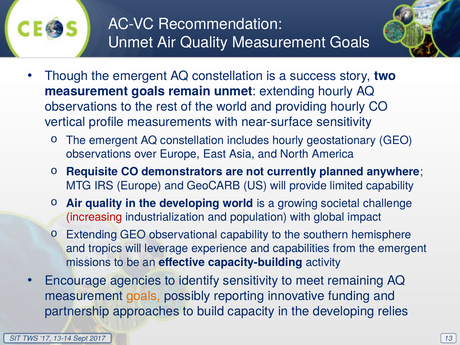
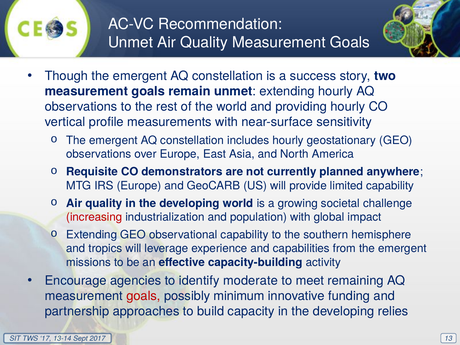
identify sensitivity: sensitivity -> moderate (250, 281)
goals colour: orange -> red (143, 296)
reporting: reporting -> minimum (239, 296)
